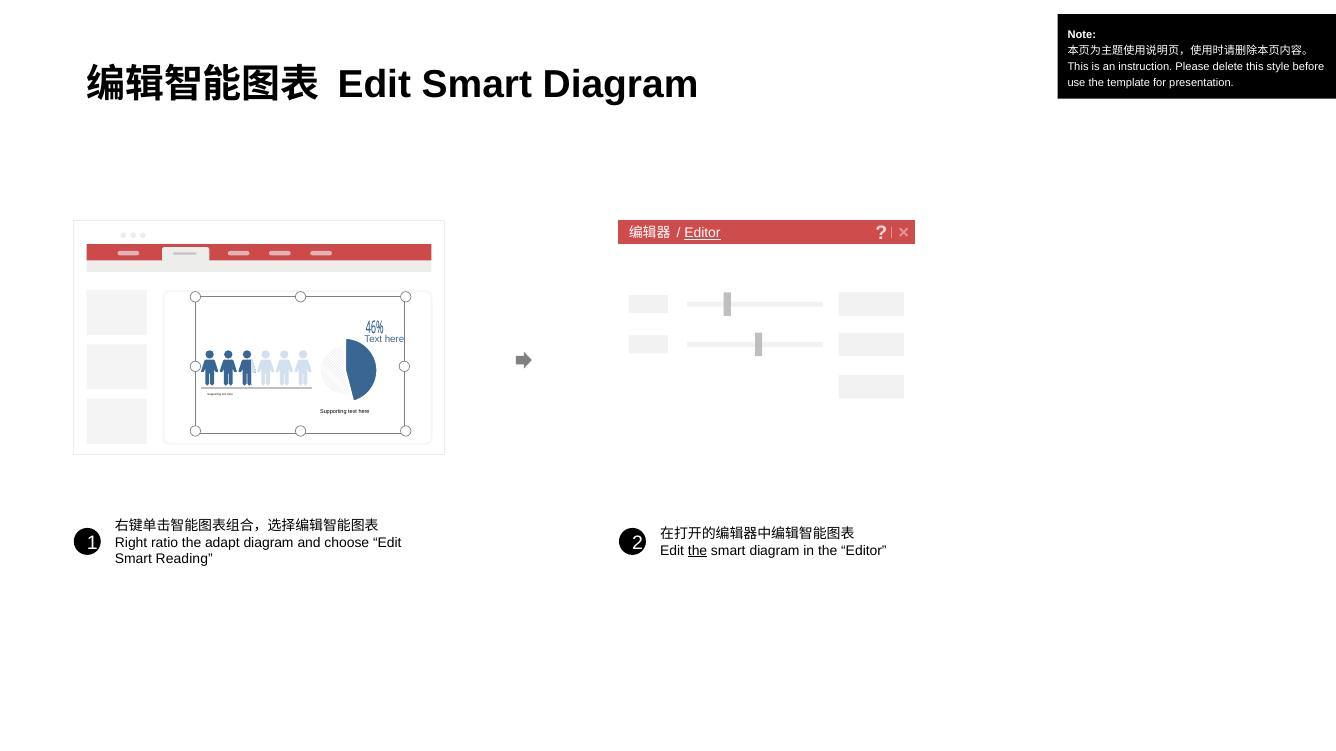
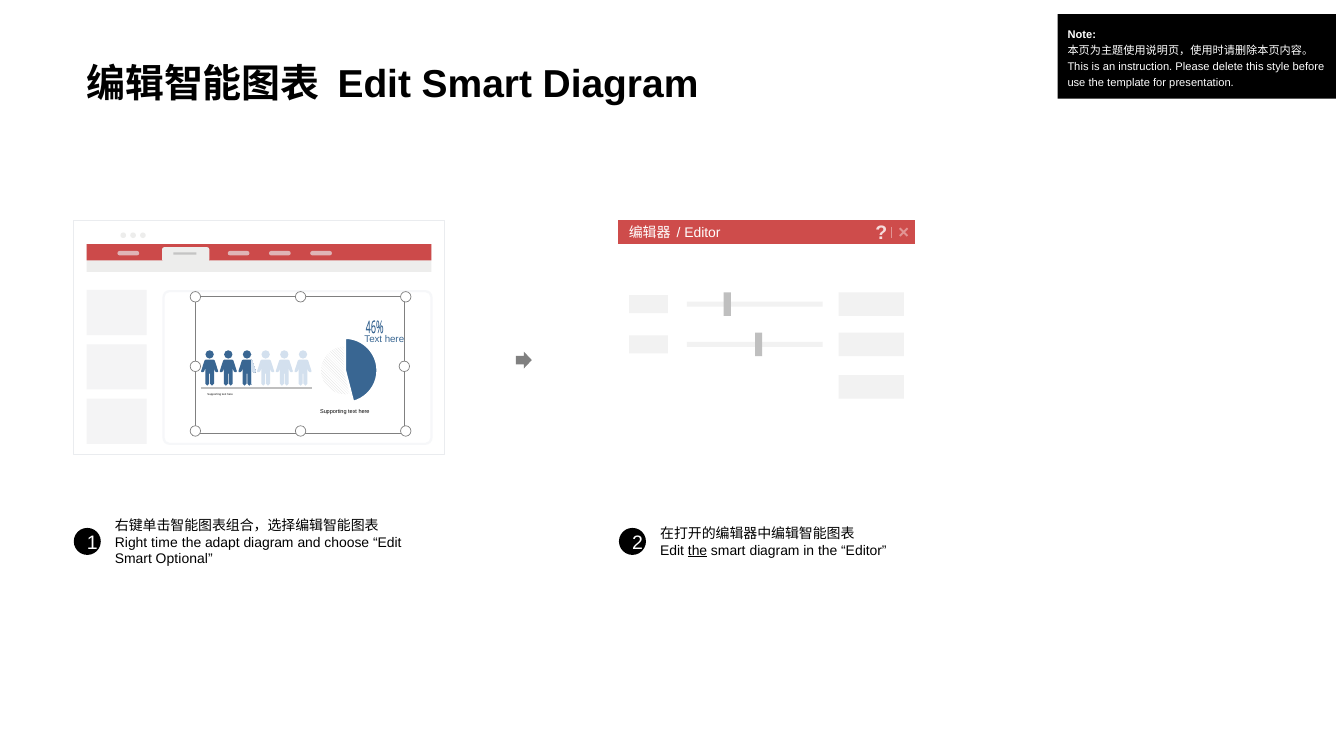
Editor underline: present -> none (702, 233)
ratio: ratio -> time (164, 543)
Reading: Reading -> Optional (184, 560)
